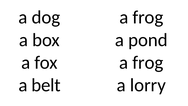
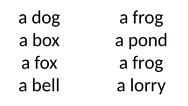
belt: belt -> bell (46, 85)
